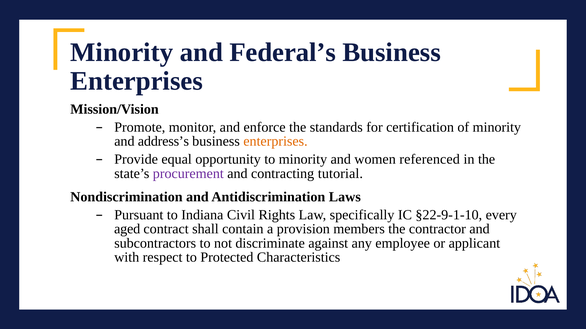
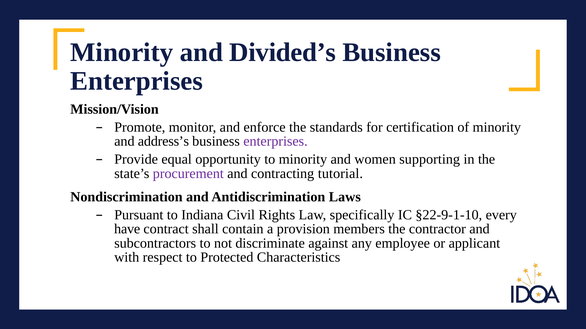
Federal’s: Federal’s -> Divided’s (283, 52)
enterprises colour: orange -> purple (275, 142)
referenced: referenced -> supporting (430, 160)
aged: aged -> have (127, 229)
